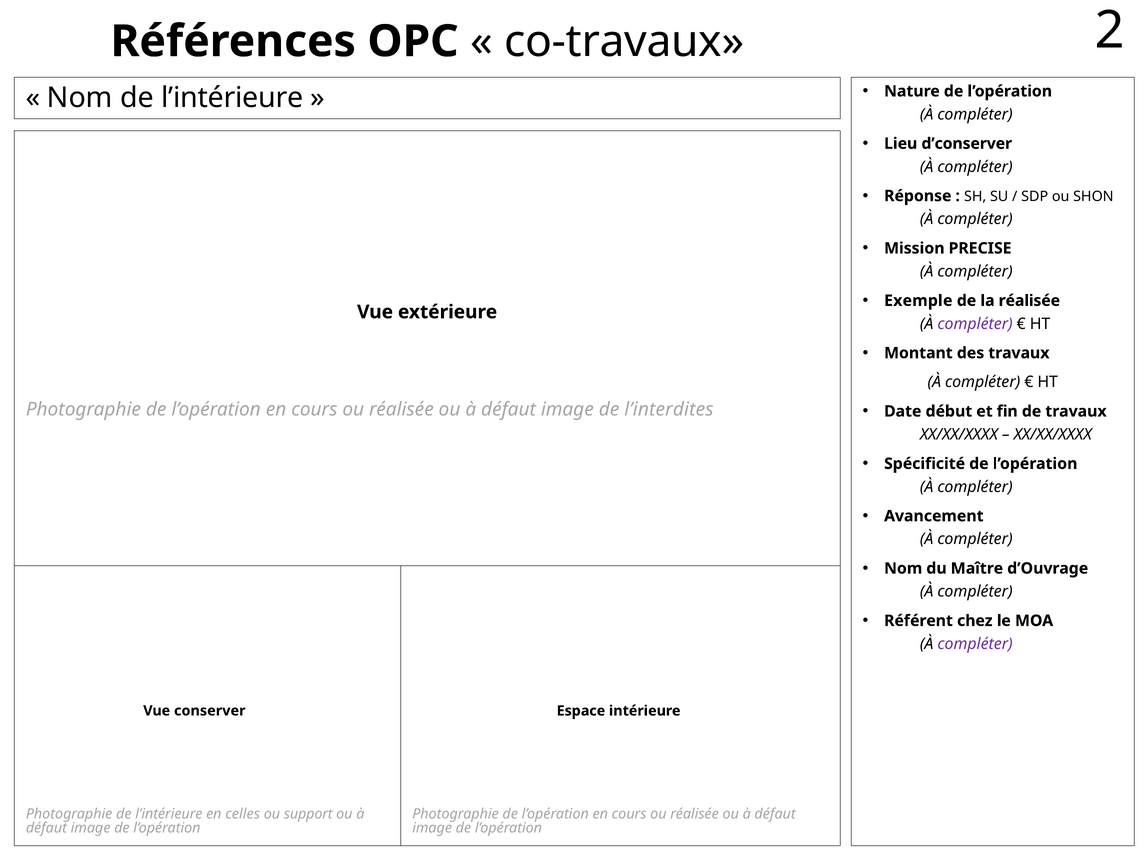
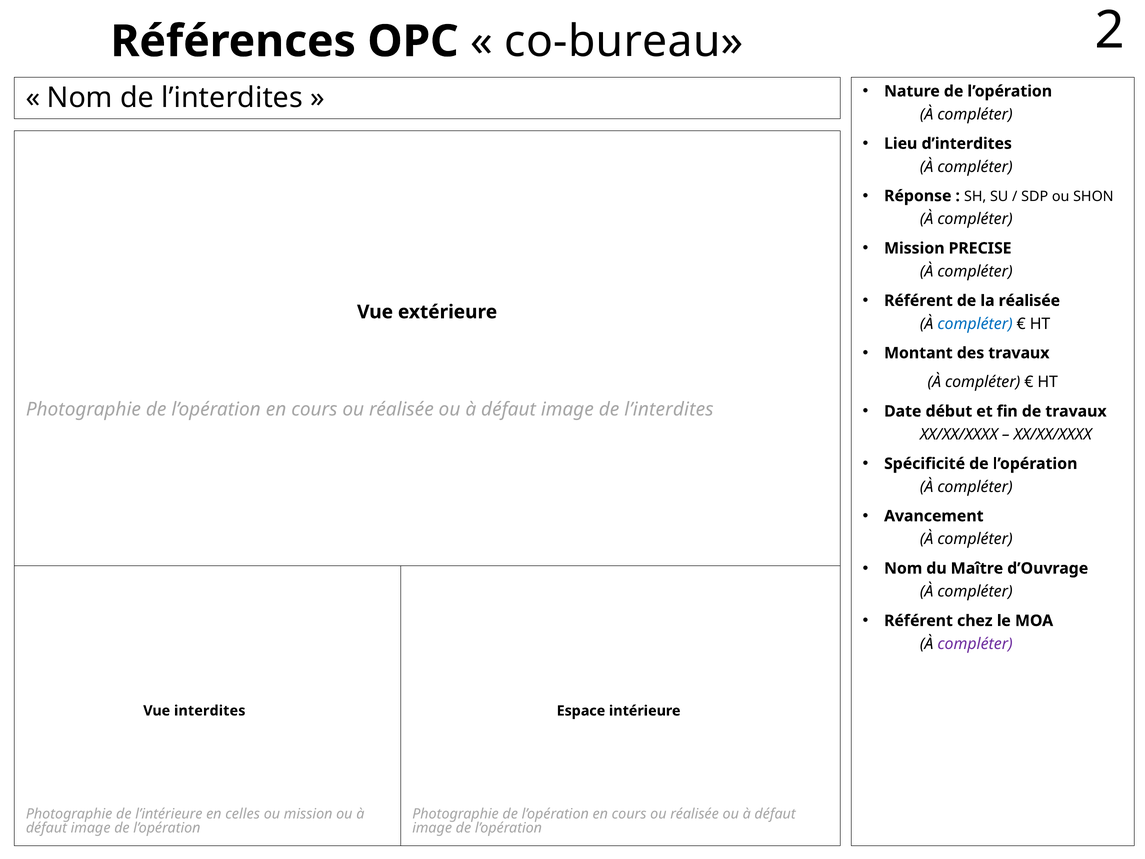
co-travaux: co-travaux -> co-bureau (624, 41)
Nom de l’intérieure: l’intérieure -> l’interdites (232, 98)
d’conserver: d’conserver -> d’interdites (967, 144)
Exemple: Exemple -> Référent (918, 301)
compléter colour: purple -> blue (975, 324)
conserver: conserver -> interdites (210, 711)
ou support: support -> mission (308, 814)
